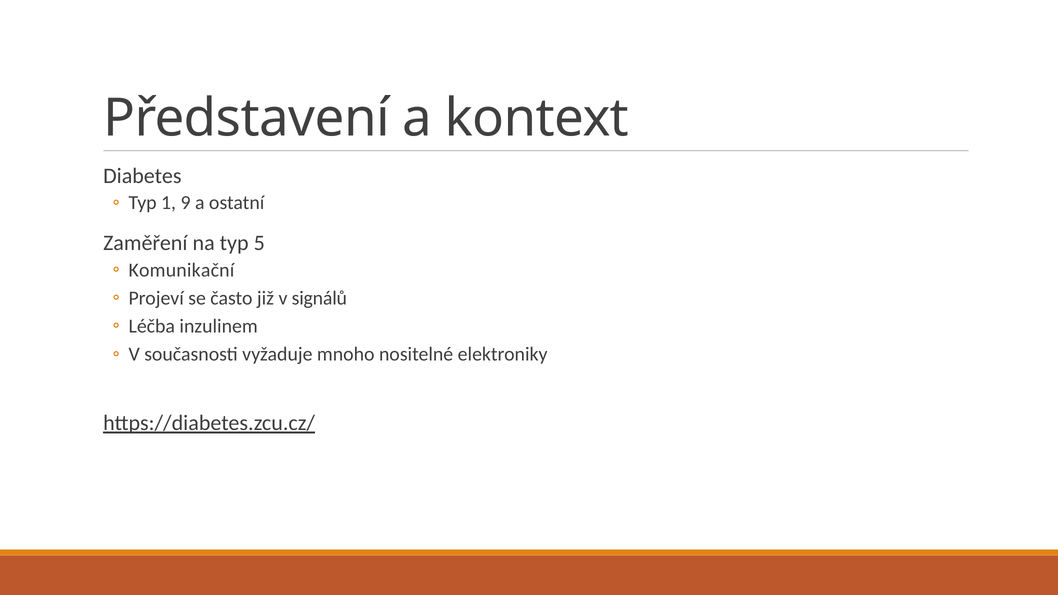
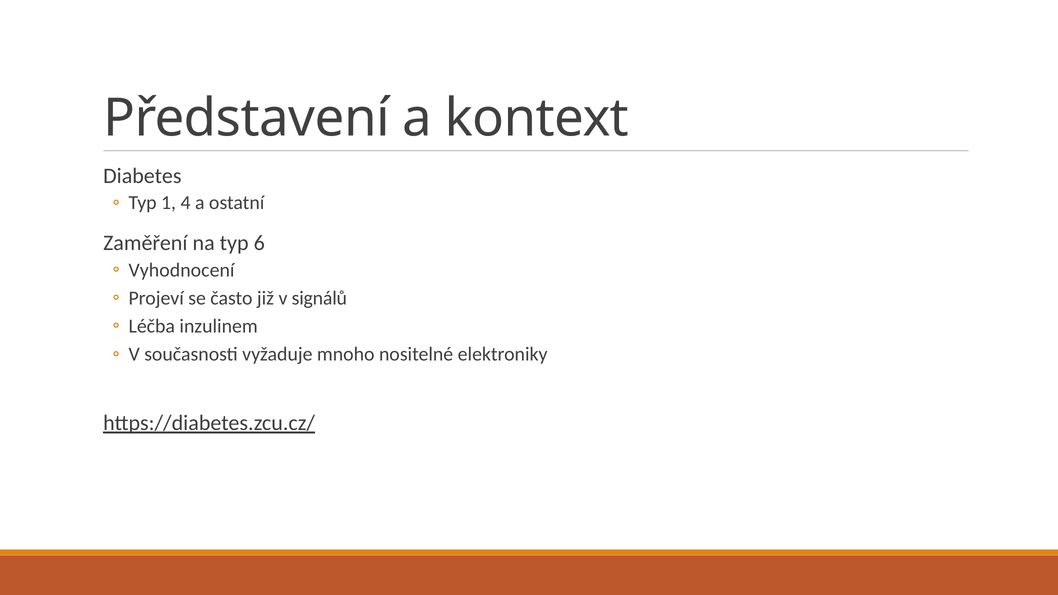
9: 9 -> 4 (186, 203)
5: 5 -> 6 (259, 243)
Komunikační: Komunikační -> Vyhodnocení (182, 270)
